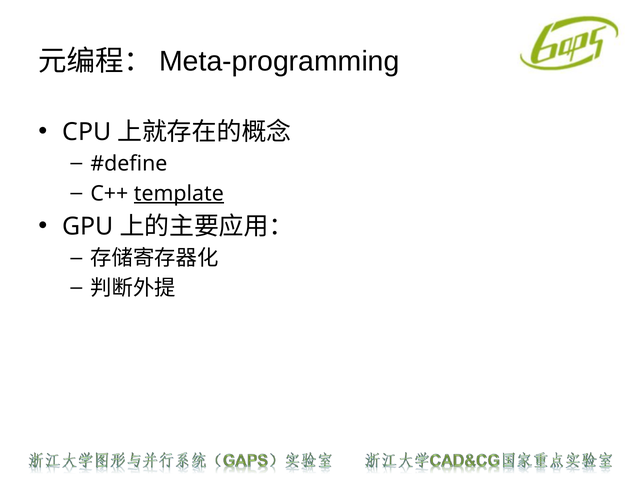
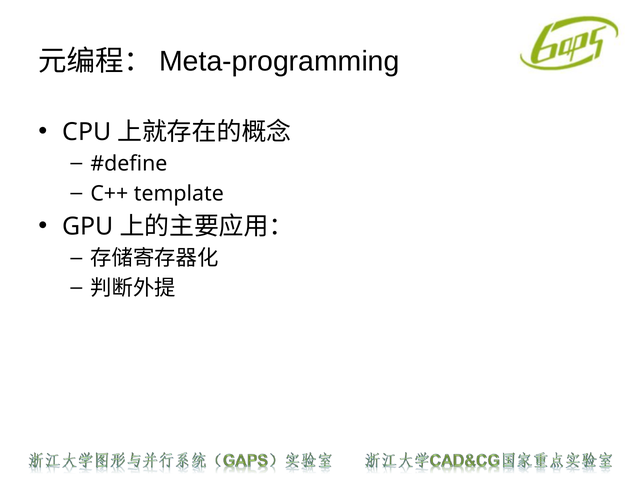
template underline: present -> none (179, 193)
